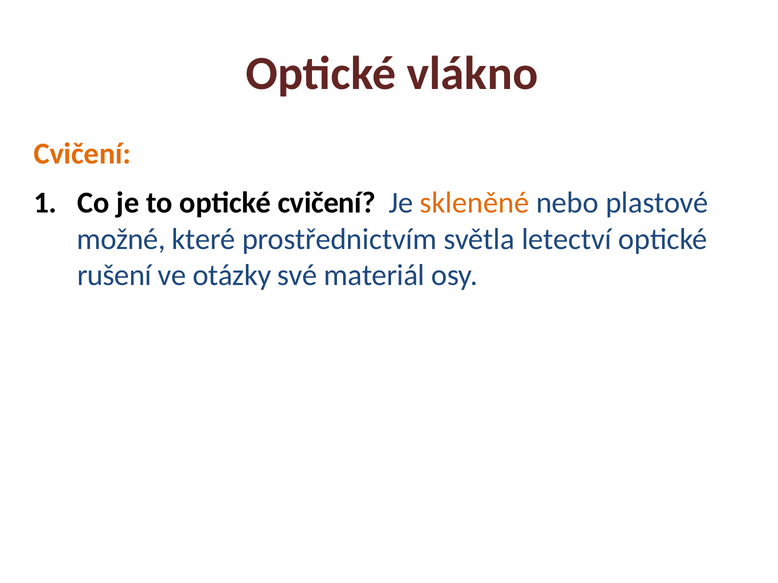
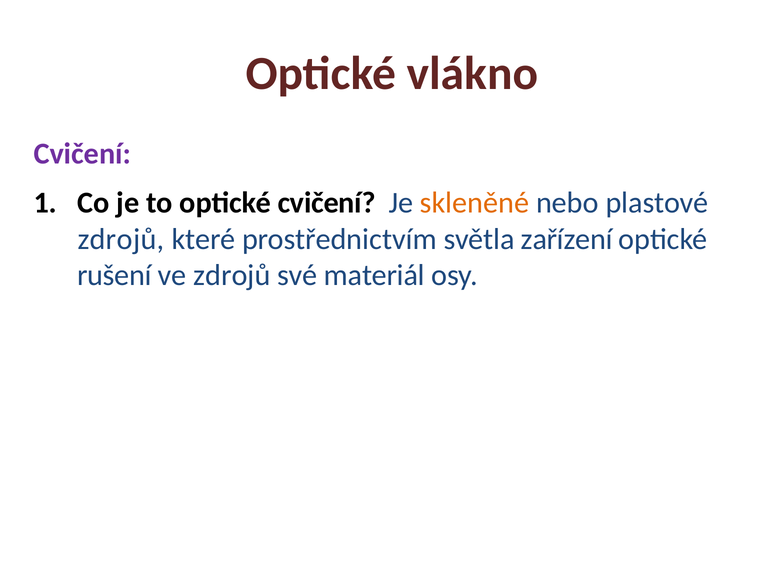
Cvičení colour: orange -> purple (82, 154)
možné: možné -> zdrojů (121, 239)
letectví: letectví -> zařízení (567, 239)
ve otázky: otázky -> zdrojů (232, 276)
